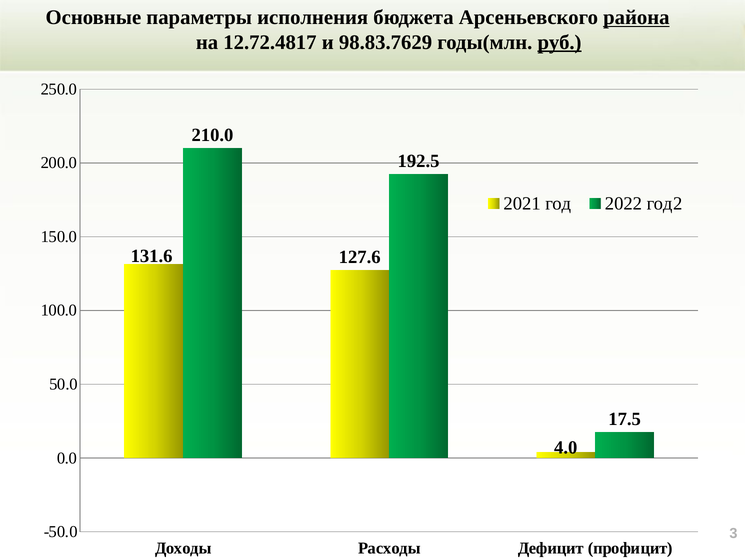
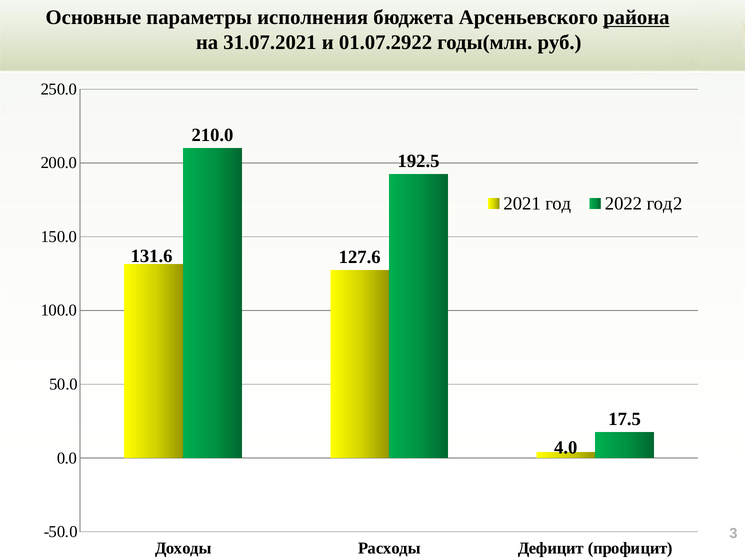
12.72.4817: 12.72.4817 -> 31.07.2021 (270, 42)
98.83.7629: 98.83.7629 -> 01.07.2922 (386, 42)
руб underline: present -> none (560, 42)
